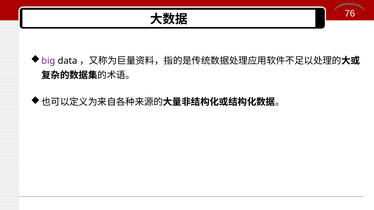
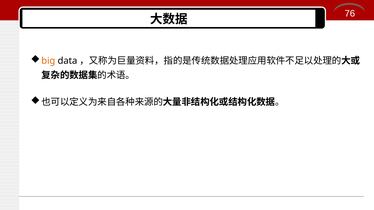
big colour: purple -> orange (48, 61)
